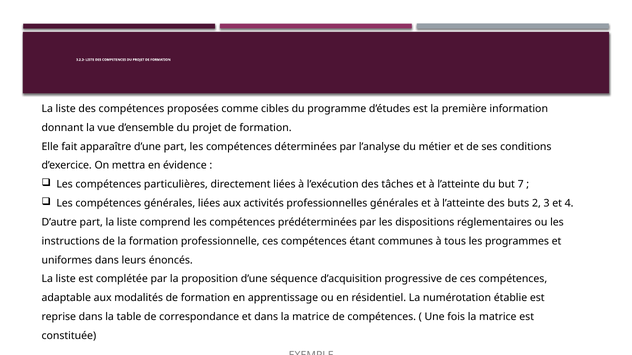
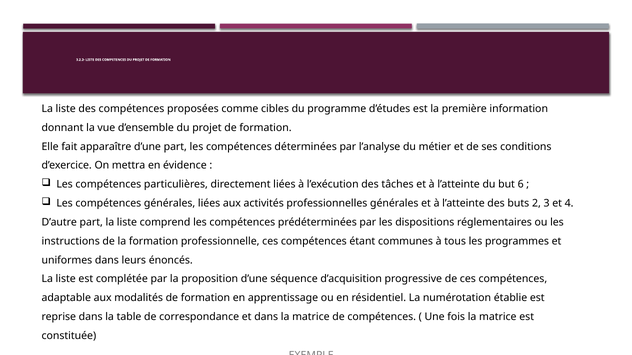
7: 7 -> 6 (521, 185)
